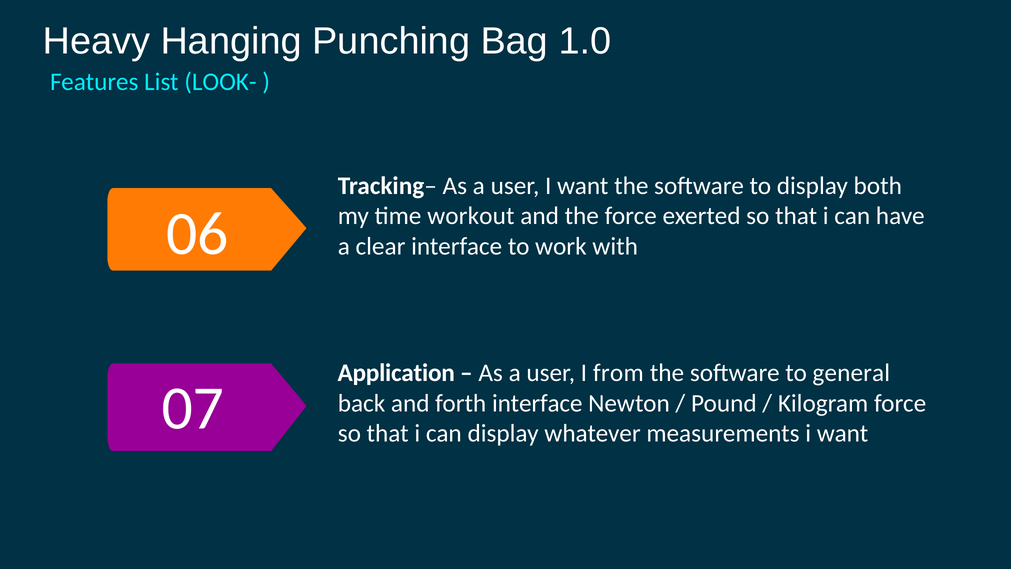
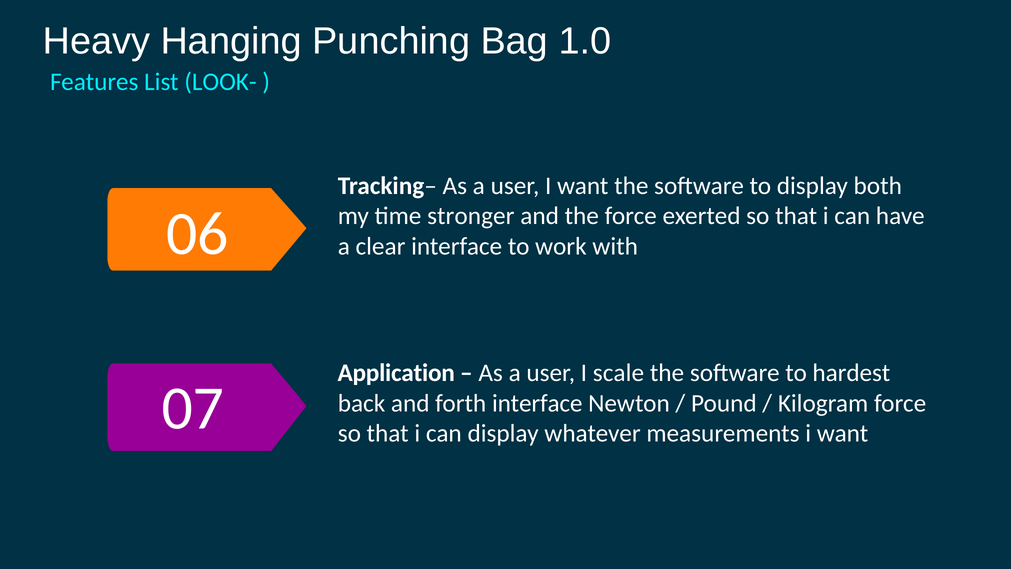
workout: workout -> stronger (471, 216)
from: from -> scale (618, 373)
general: general -> hardest (851, 373)
